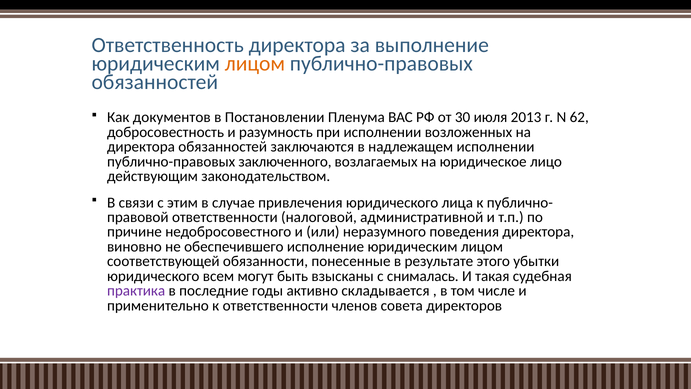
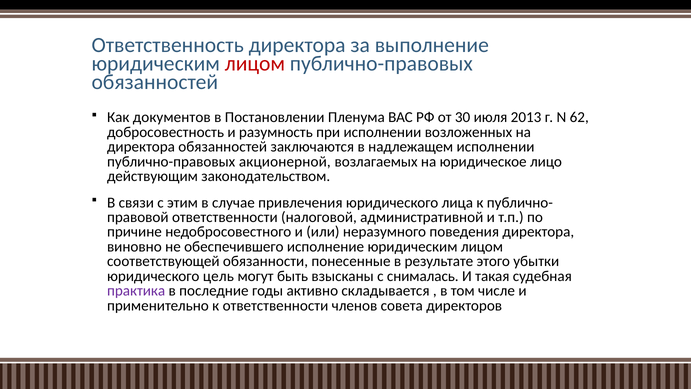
лицом colour: orange -> red (255, 64)
заключенного: заключенного -> акционерной (285, 161)
всем: всем -> цель (218, 276)
